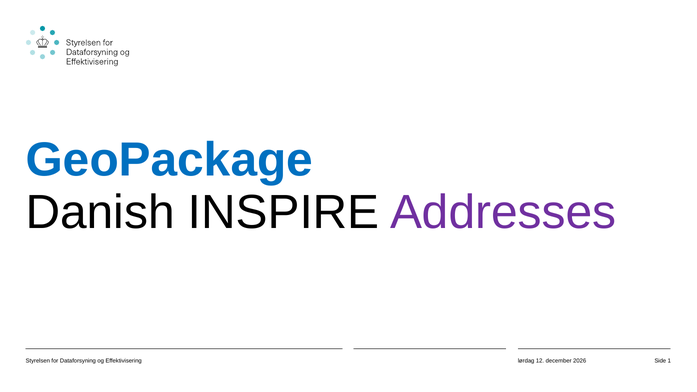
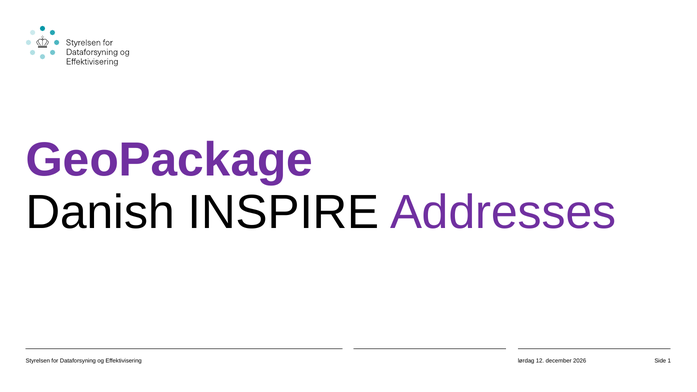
GeoPackage colour: blue -> purple (169, 160)
